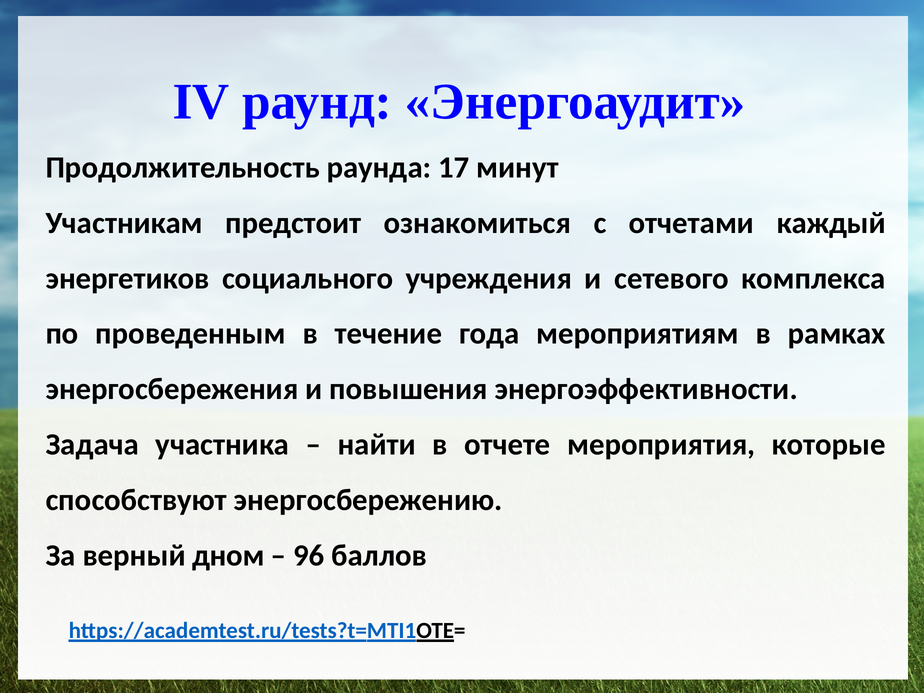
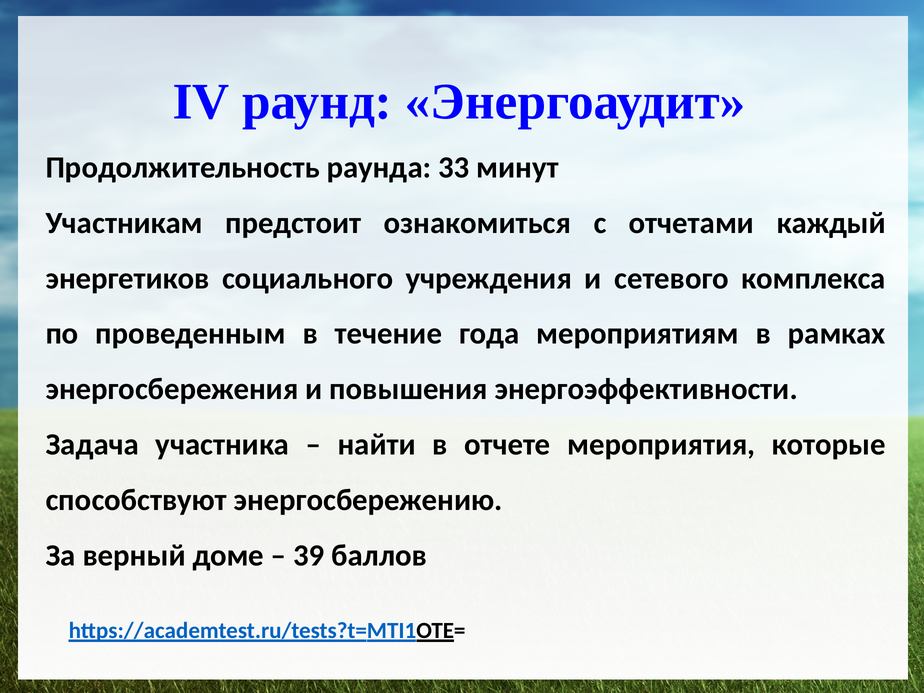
17: 17 -> 33 (454, 168)
дном: дном -> доме (228, 556)
96: 96 -> 39 (309, 556)
